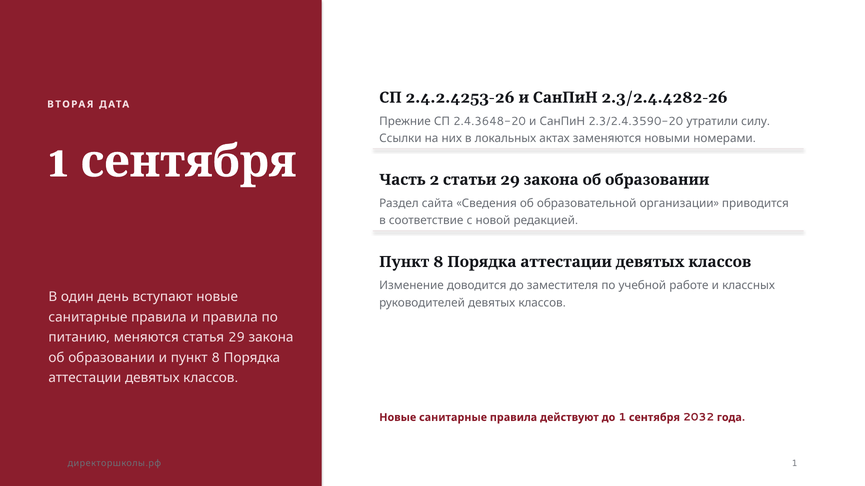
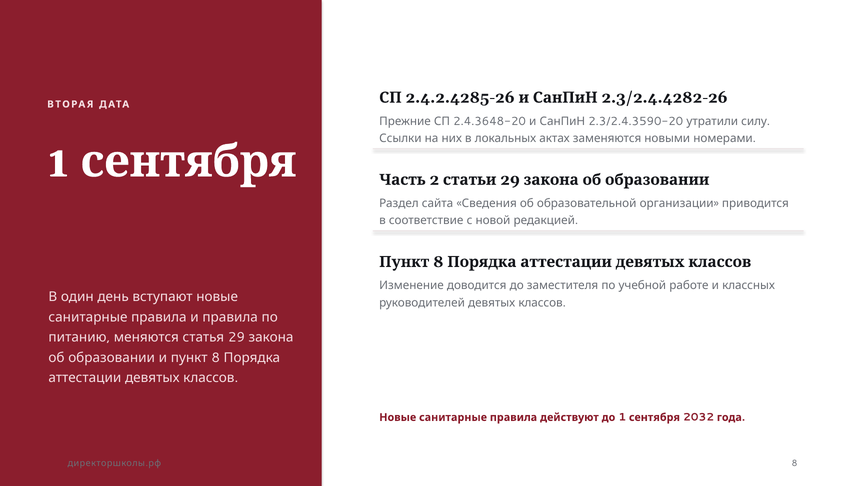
2.4.2.4253-26: 2.4.2.4253-26 -> 2.4.2.4285-26 (460, 98)
1: 1 -> 8 (795, 464)
